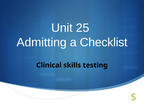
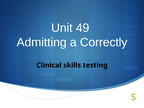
25: 25 -> 49 (83, 28)
Checklist: Checklist -> Correctly (104, 42)
